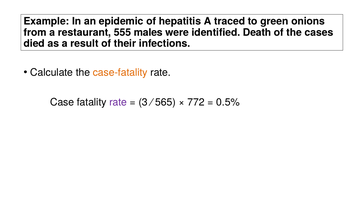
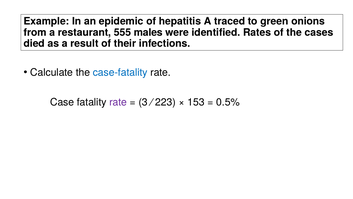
Death: Death -> Rates (257, 32)
case-fatality colour: orange -> blue (120, 72)
565: 565 -> 223 (165, 102)
772: 772 -> 153 (196, 102)
